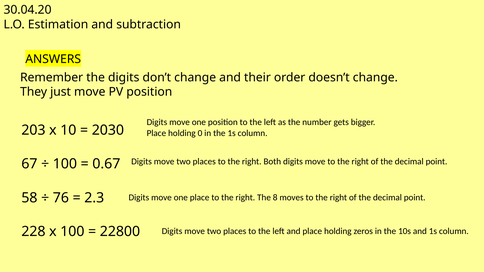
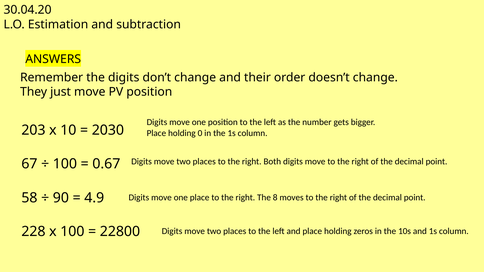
76: 76 -> 90 (61, 198)
2.3: 2.3 -> 4.9 (94, 198)
